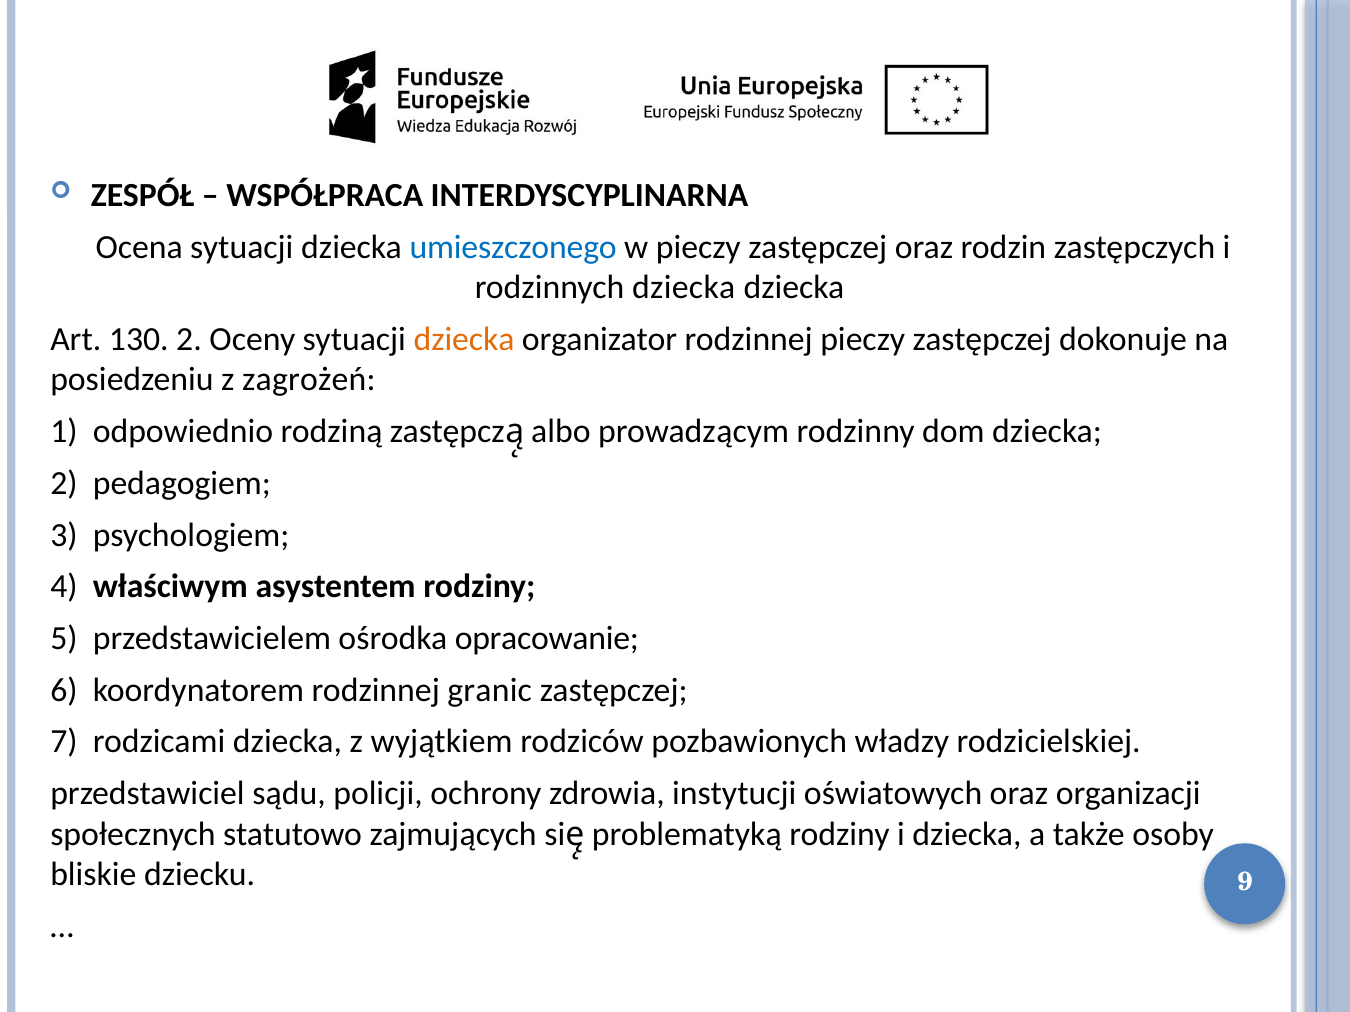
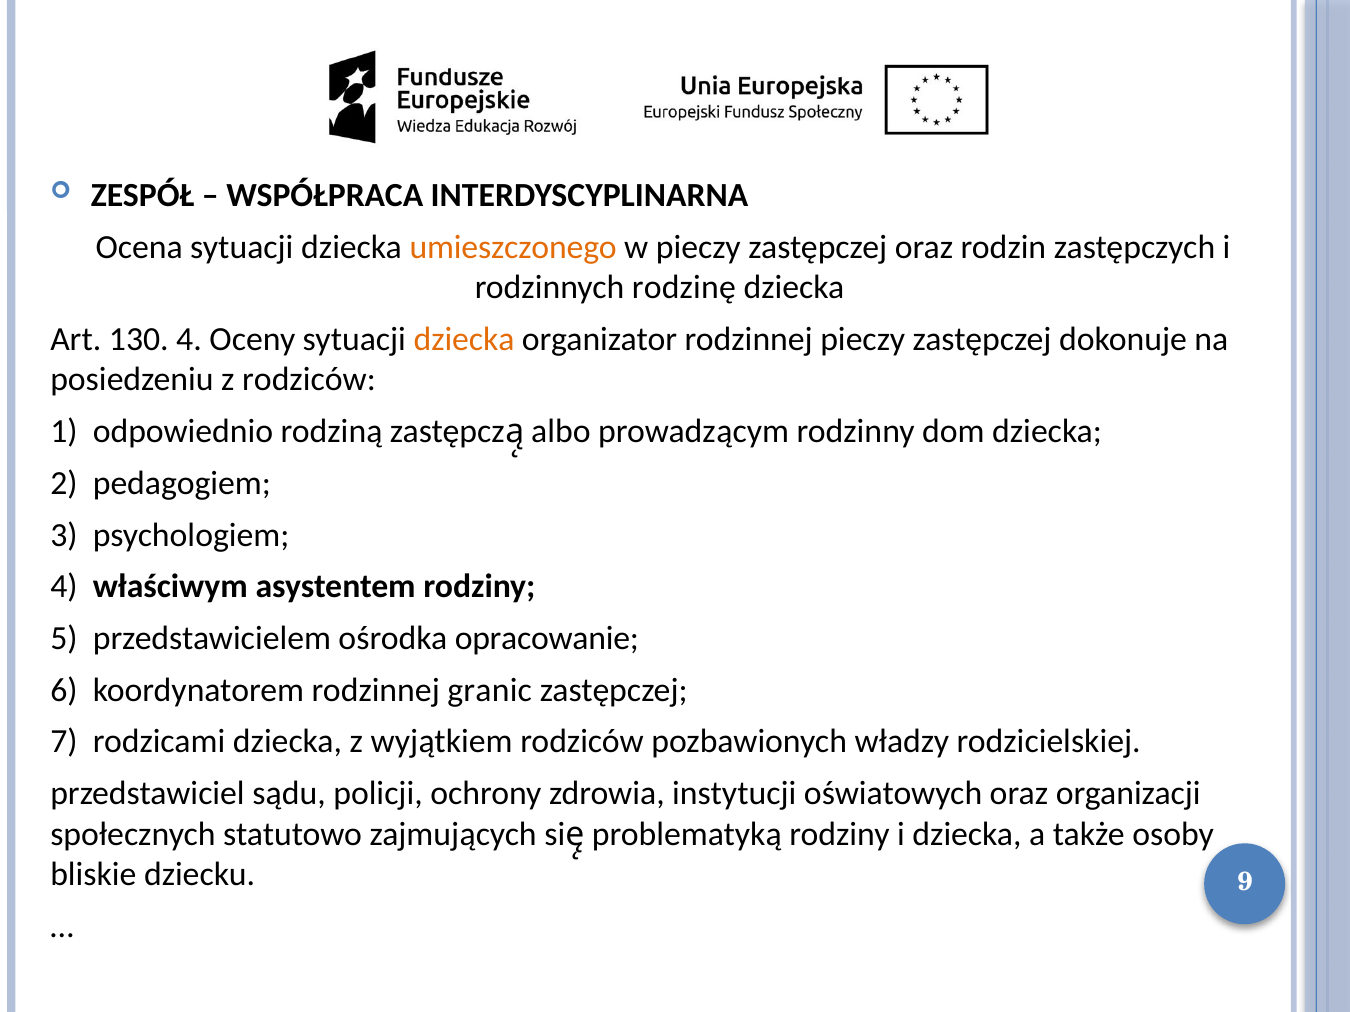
umieszczonego colour: blue -> orange (513, 247)
rodzinnych dziecka: dziecka -> rodzinę (684, 288)
130 2: 2 -> 4 (189, 339)
z zagrożeń: zagrożeń -> rodziców (309, 380)
